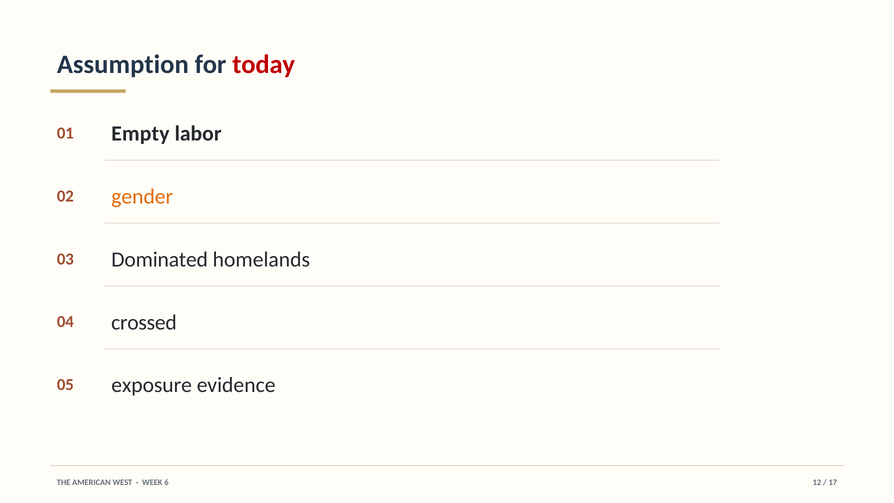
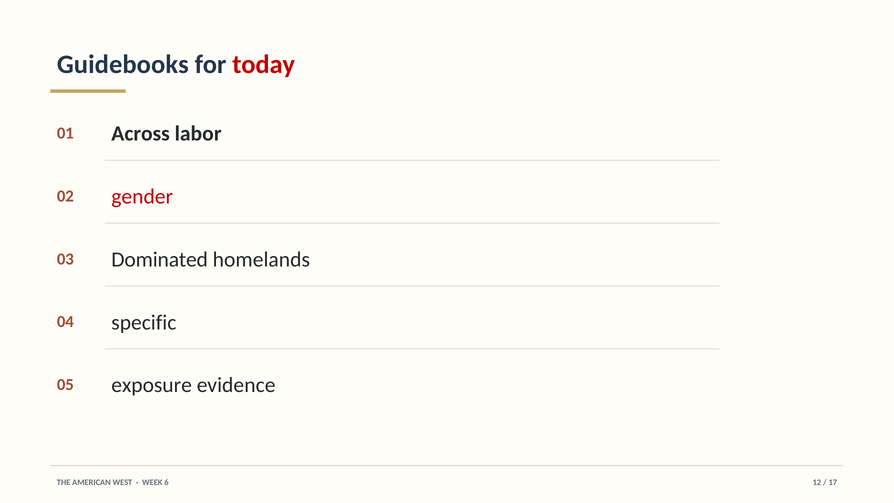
Assumption: Assumption -> Guidebooks (123, 64)
Empty: Empty -> Across (141, 134)
gender colour: orange -> red (142, 197)
crossed: crossed -> specific (144, 322)
